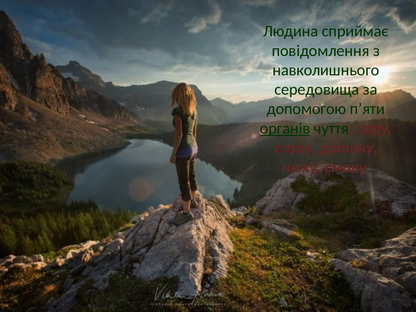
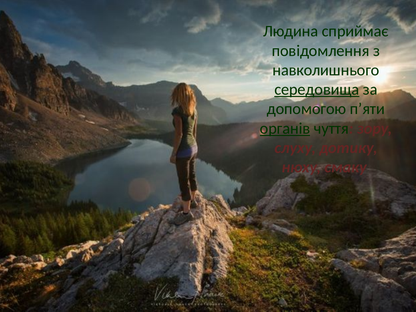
середовища underline: none -> present (317, 90)
